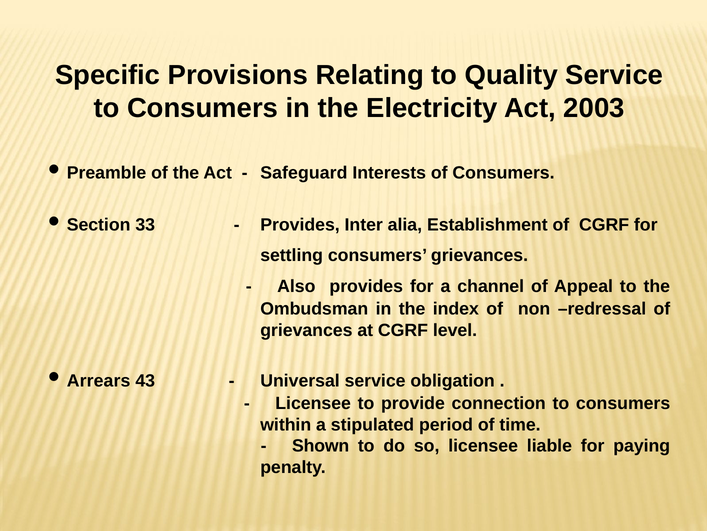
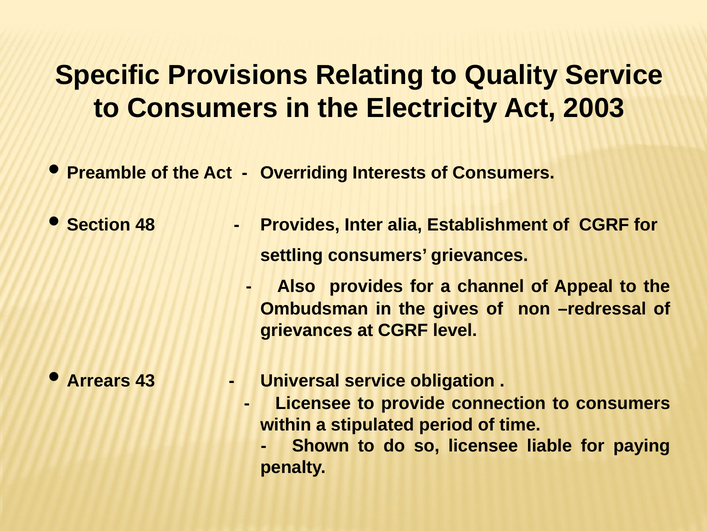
Safeguard: Safeguard -> Overriding (304, 173)
33: 33 -> 48 (145, 225)
index: index -> gives (456, 309)
